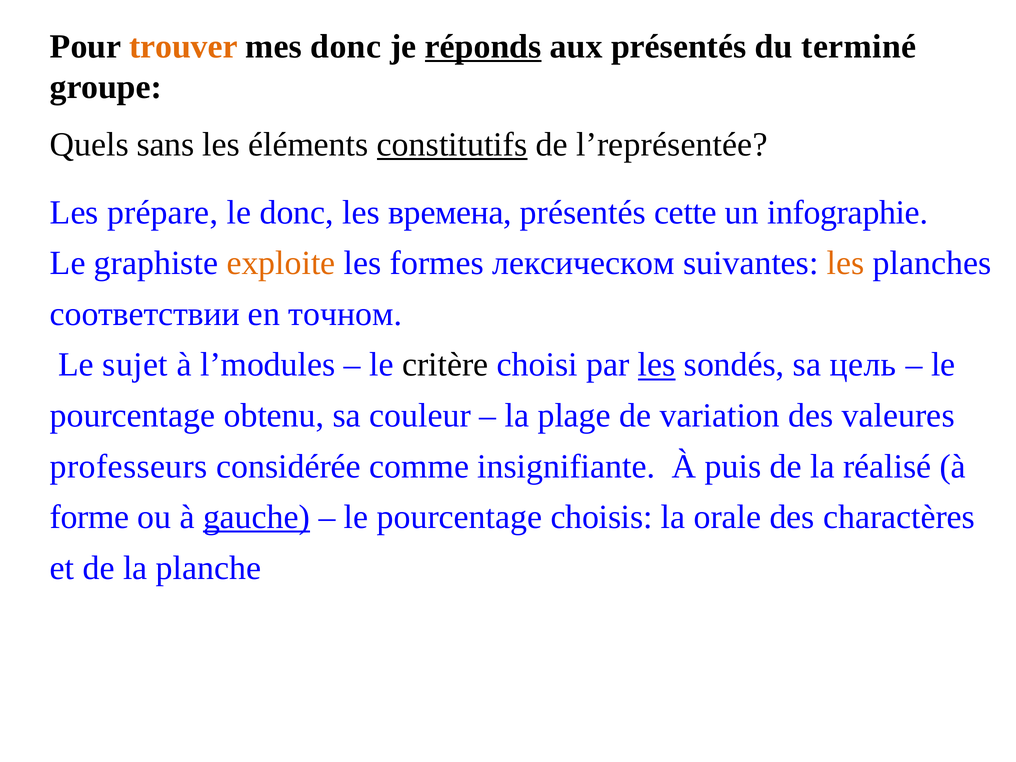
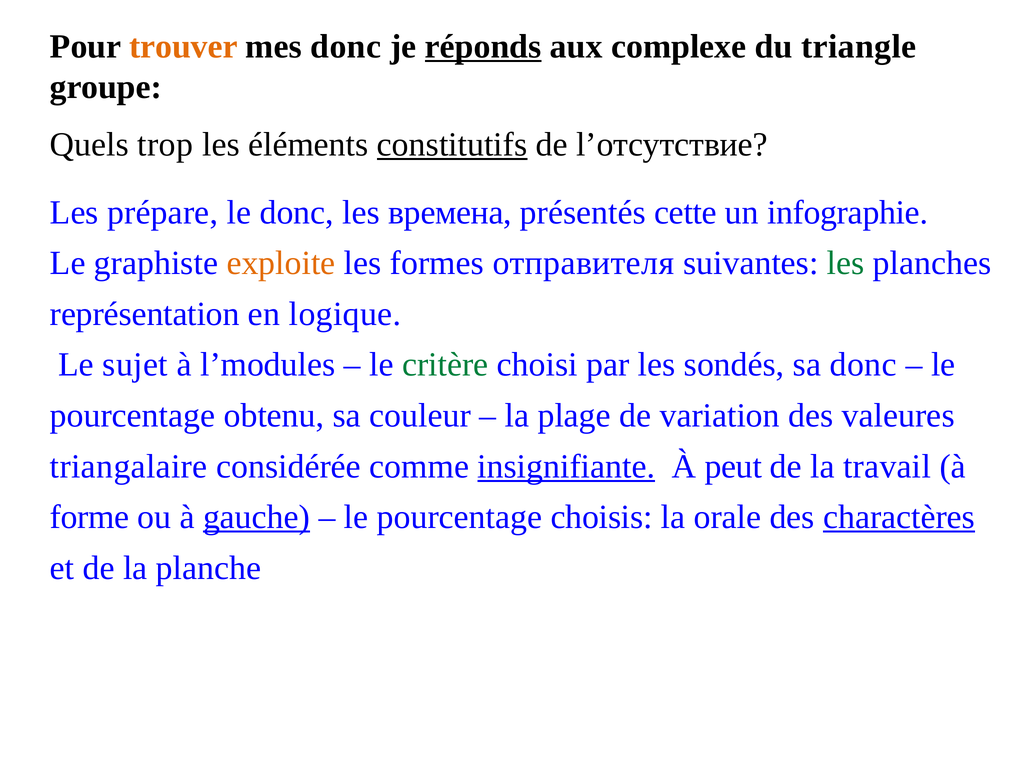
aux présentés: présentés -> complexe (679, 46)
terminé: terminé -> triangle (859, 46)
sans: sans -> trop (165, 145)
l’représentée: l’représentée -> l’отсутствие (672, 145)
лексическом: лексическом -> отправителя (583, 263)
les colour: orange -> green (846, 263)
соответствии: соответствии -> représentation (145, 314)
точном: точном -> logique (345, 314)
critère colour: black -> green (445, 365)
les underline: present -> none (657, 365)
sa цель: цель -> donc (863, 365)
professeurs: professeurs -> triangalaire (129, 466)
insignifiante underline: none -> present (566, 466)
puis: puis -> peut (733, 466)
réalisé: réalisé -> travail (887, 466)
charactères underline: none -> present (899, 517)
